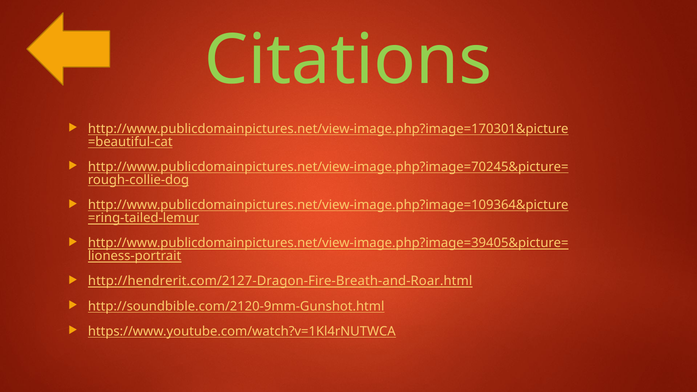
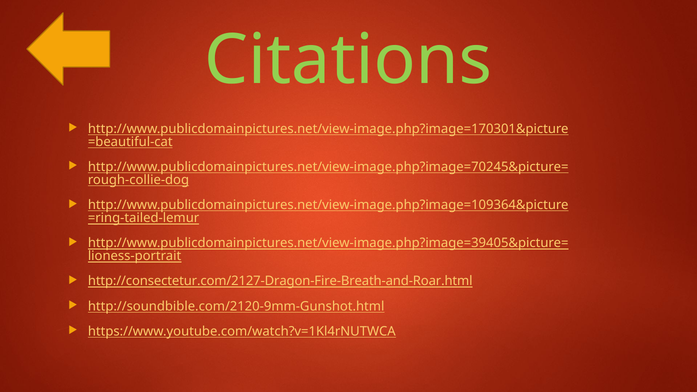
http://hendrerit.com/2127-Dragon-Fire-Breath-and-Roar.html: http://hendrerit.com/2127-Dragon-Fire-Breath-and-Roar.html -> http://consectetur.com/2127-Dragon-Fire-Breath-and-Roar.html (280, 281)
